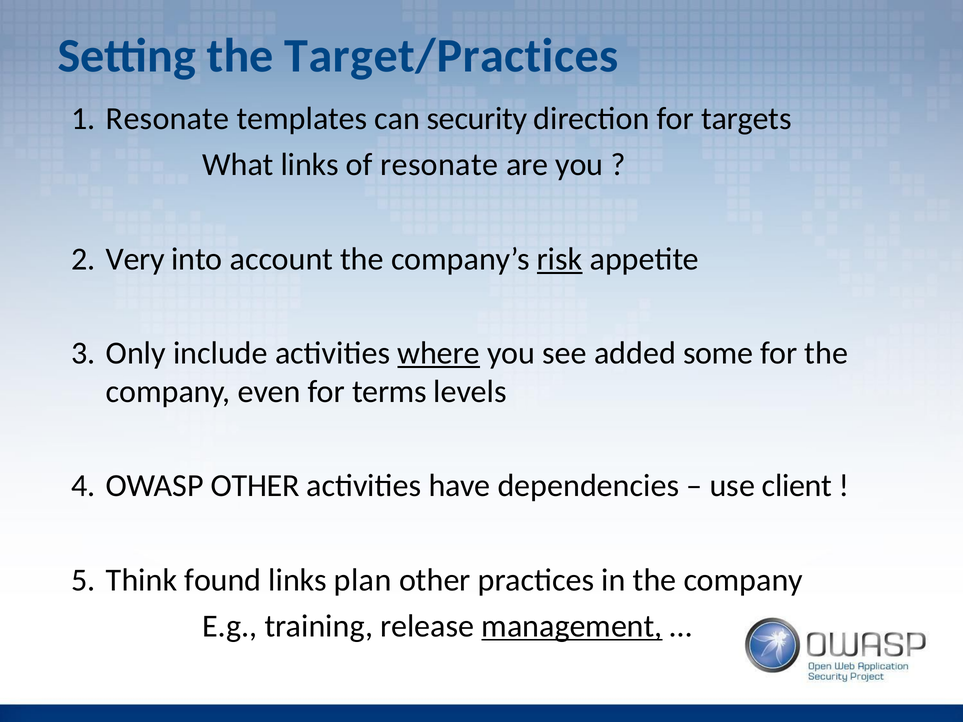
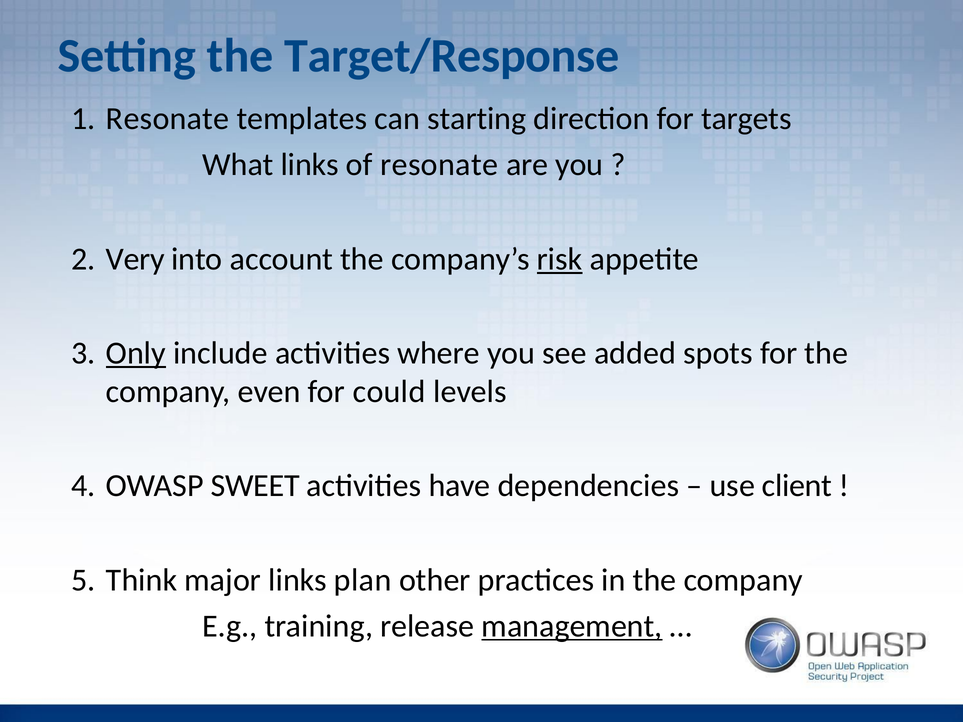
Target/Practices: Target/Practices -> Target/Response (452, 56)
security: security -> starting (477, 119)
Only underline: none -> present (136, 353)
where underline: present -> none (439, 353)
some: some -> spots (718, 353)
terms: terms -> could (389, 392)
OWASP OTHER: OTHER -> SWEET (255, 486)
found: found -> major (223, 580)
